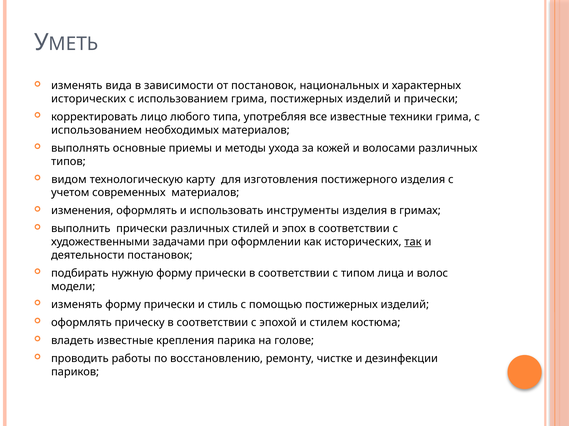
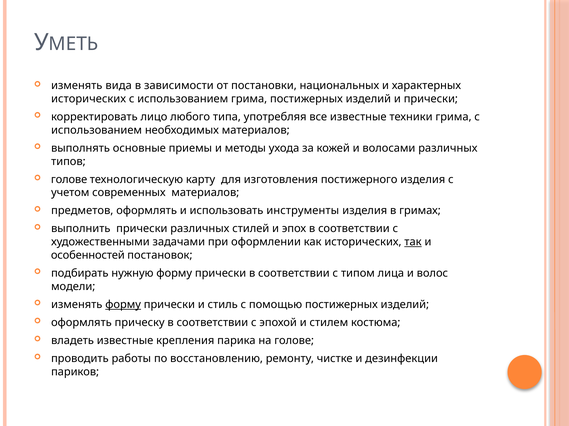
от постановок: постановок -> постановки (264, 86)
видом: видом -> голове (69, 180)
изменения: изменения -> предметов (82, 211)
деятельности: деятельности -> особенностей (88, 256)
форму underline: none -> present (123, 305)
